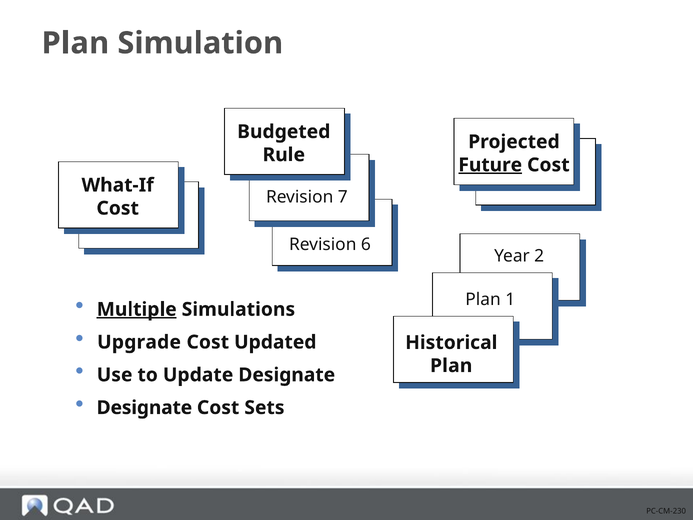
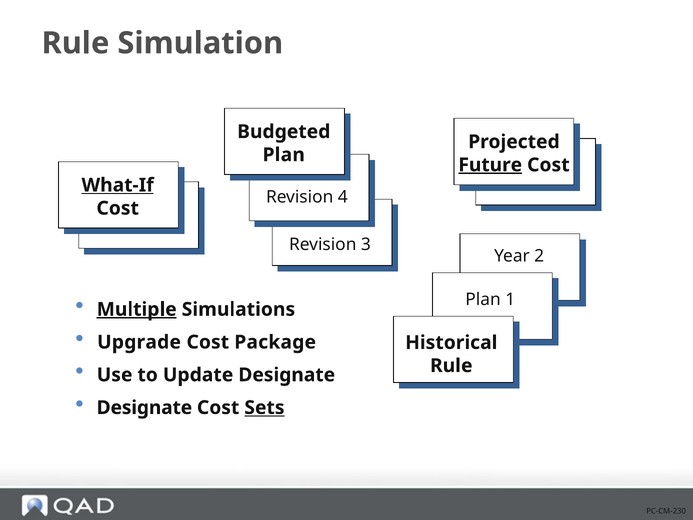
Plan: Plan -> Rule (75, 43)
Rule: Rule -> Plan (284, 155)
What-If underline: none -> present (118, 185)
7: 7 -> 4 (343, 197)
6: 6 -> 3 (366, 244)
Updated: Updated -> Package (275, 342)
Plan: Plan -> Rule (451, 366)
Sets underline: none -> present (264, 407)
